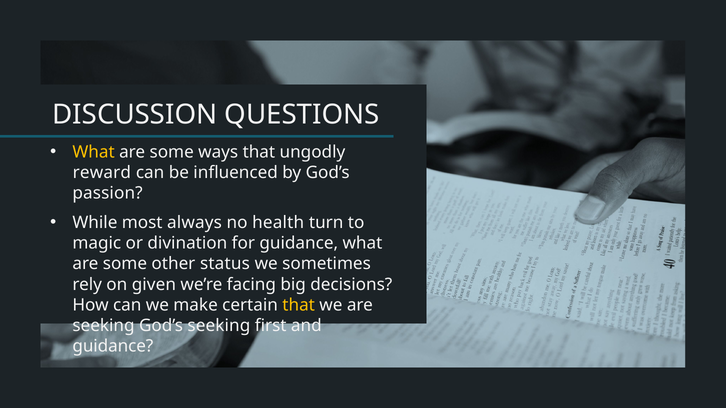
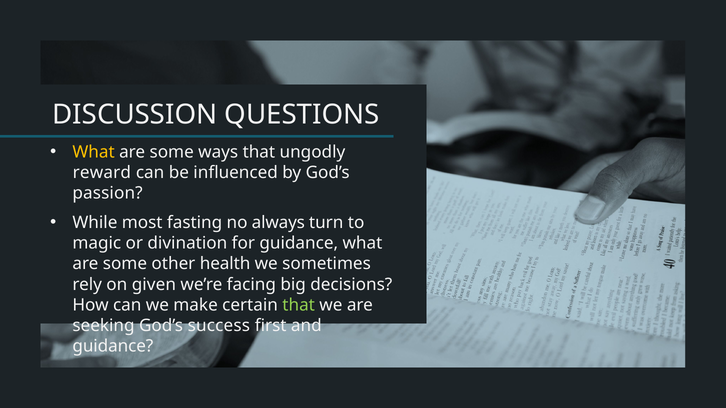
always: always -> fasting (195, 223)
health: health -> always (278, 223)
status: status -> health (225, 264)
that colour: yellow -> light green (299, 305)
God’s seeking: seeking -> success (219, 326)
